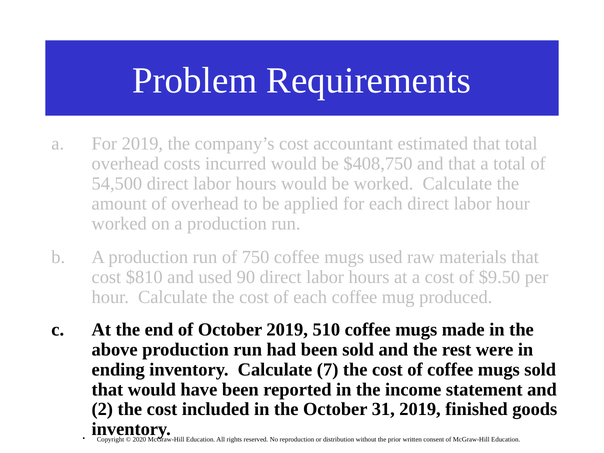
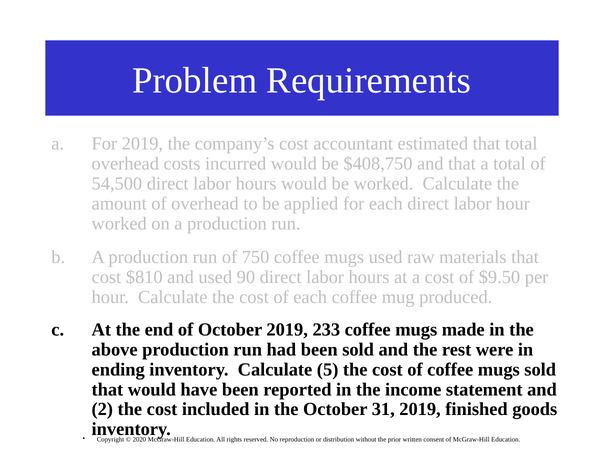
510: 510 -> 233 (326, 330)
7: 7 -> 5 (328, 370)
